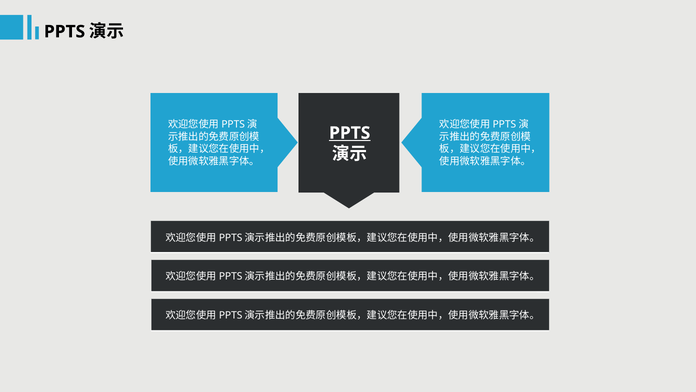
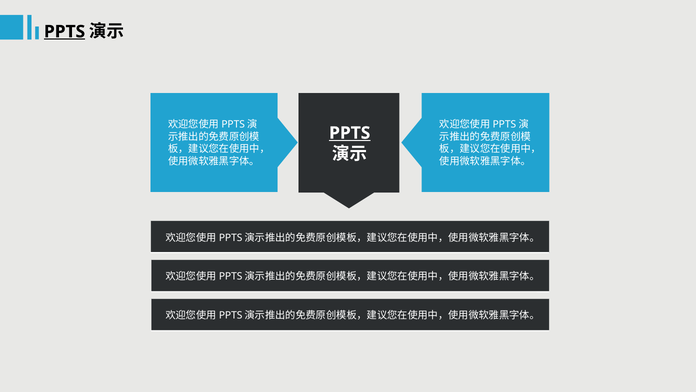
PPTS underline: none -> present (65, 32)
